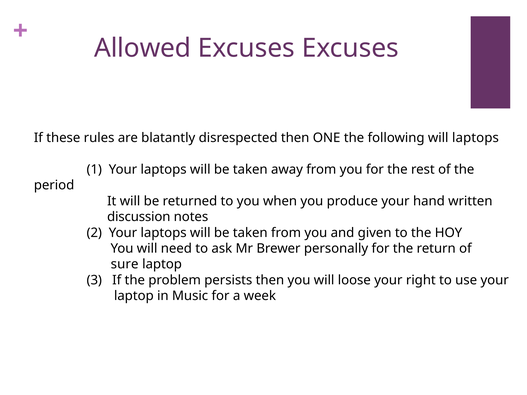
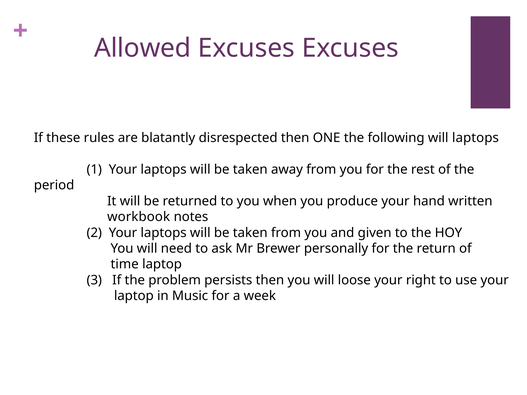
discussion: discussion -> workbook (139, 217)
sure: sure -> time (125, 264)
